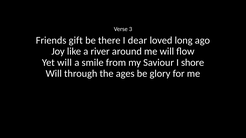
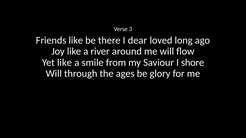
Friends gift: gift -> like (76, 40)
Yet will: will -> like (65, 63)
